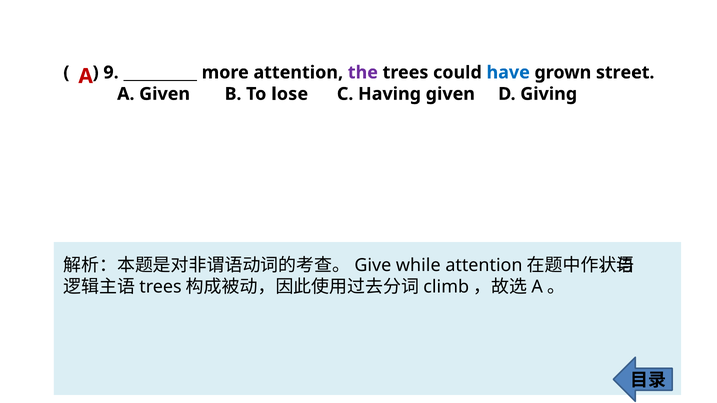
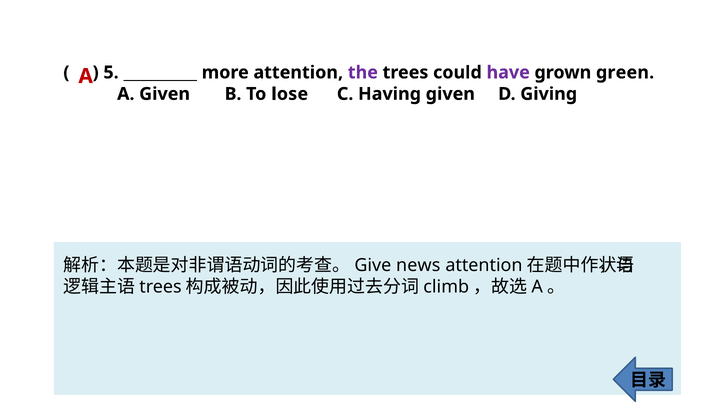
9: 9 -> 5 (111, 73)
have colour: blue -> purple (508, 73)
street: street -> green (625, 73)
while: while -> news (418, 266)
